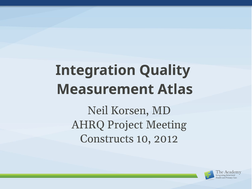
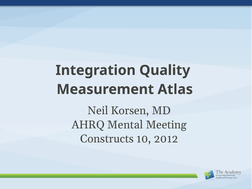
Project: Project -> Mental (125, 125)
